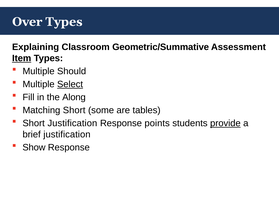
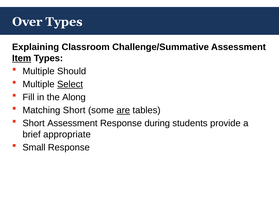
Geometric/Summative: Geometric/Summative -> Challenge/Summative (161, 47)
are underline: none -> present (123, 110)
Short Justification: Justification -> Assessment (72, 123)
points: points -> during (157, 123)
provide underline: present -> none (225, 123)
brief justification: justification -> appropriate (67, 135)
Show: Show -> Small (34, 148)
